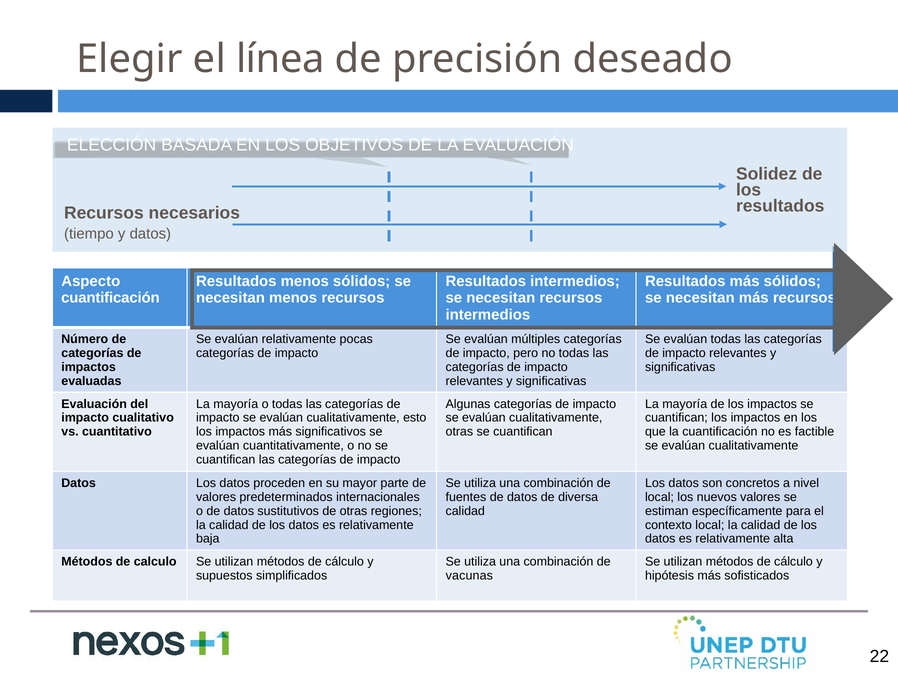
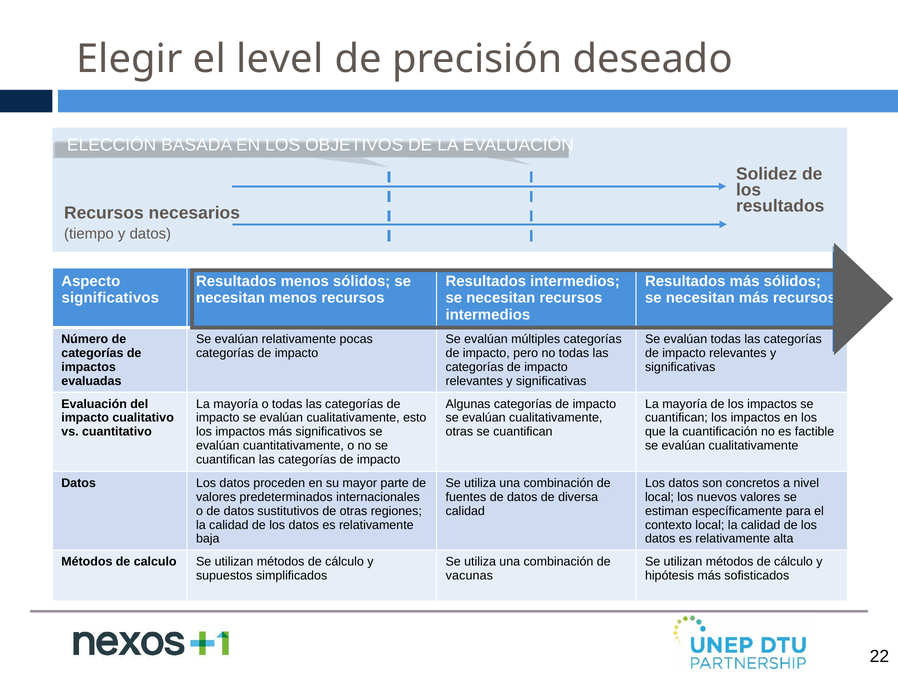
línea: línea -> level (280, 59)
cuantificación: cuantificación -> significativos (110, 298)
